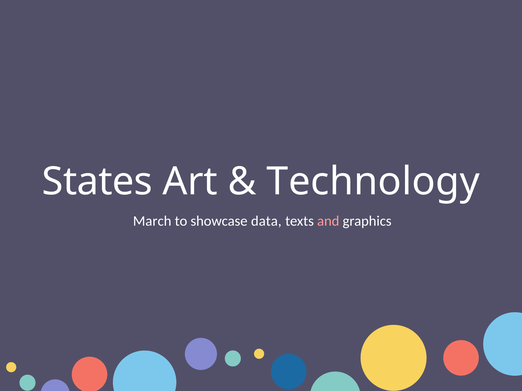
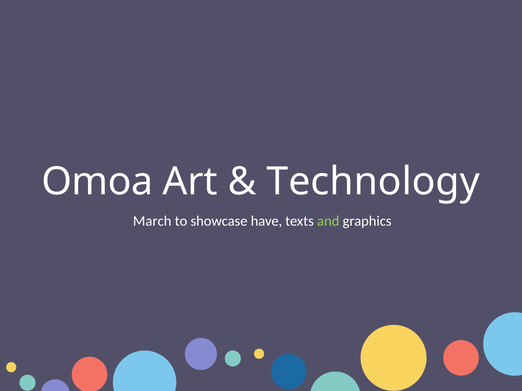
States: States -> Omoa (97, 182)
data: data -> have (266, 221)
and colour: pink -> light green (328, 221)
